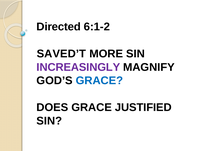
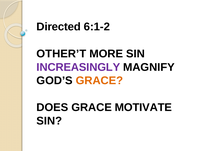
SAVED’T: SAVED’T -> OTHER’T (61, 54)
GRACE colour: blue -> orange (99, 81)
JUSTIFIED: JUSTIFIED -> MOTIVATE (143, 108)
